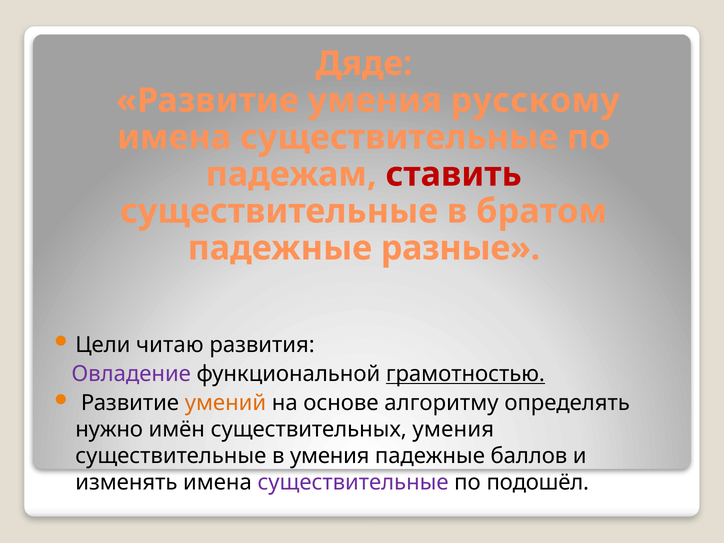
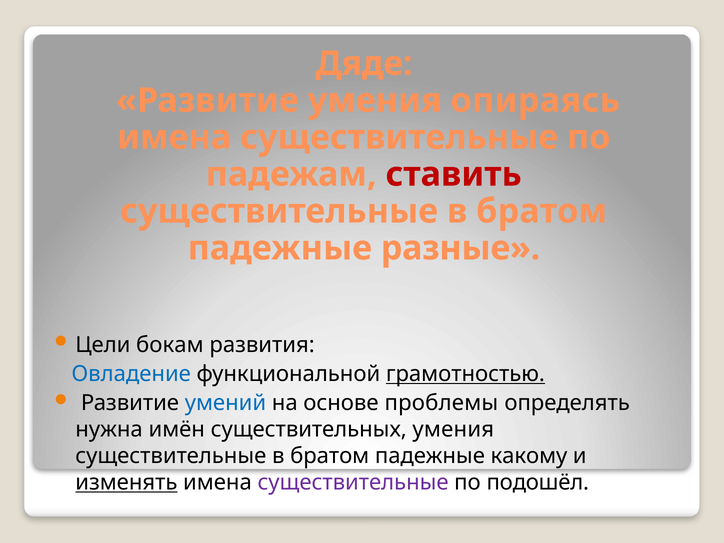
русскому: русскому -> опираясь (535, 101)
читаю: читаю -> бокам (170, 345)
Овладение colour: purple -> blue (131, 374)
умений colour: orange -> blue (225, 403)
алгоритму: алгоритму -> проблемы (441, 403)
нужно: нужно -> нужна (109, 429)
умения: умения -> братом (330, 456)
баллов: баллов -> какому (529, 456)
изменять underline: none -> present (126, 483)
